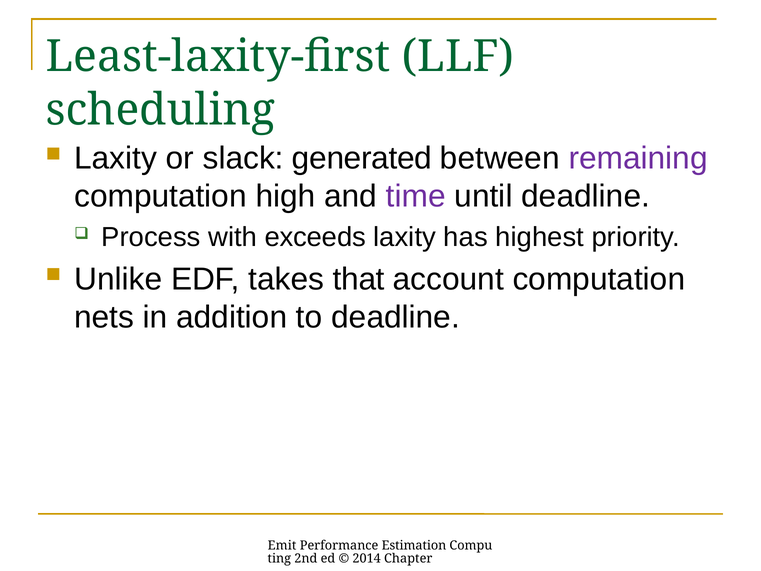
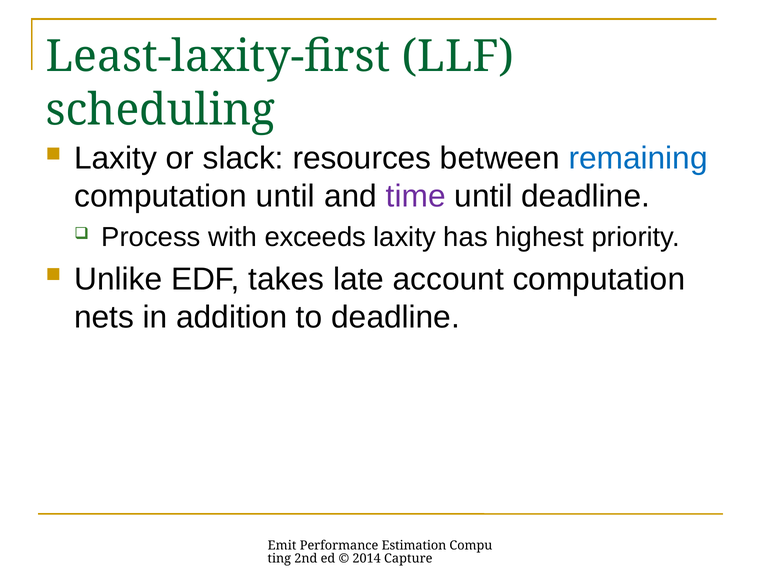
generated: generated -> resources (362, 158)
remaining colour: purple -> blue (638, 158)
computation high: high -> until (285, 196)
that: that -> late (359, 279)
Chapter: Chapter -> Capture (408, 558)
